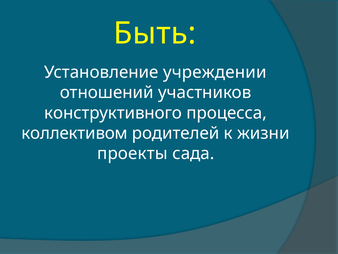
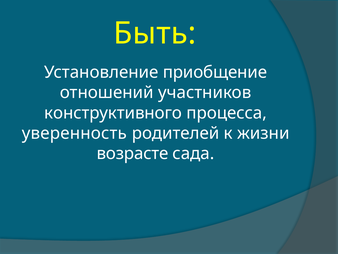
учреждении: учреждении -> приобщение (215, 72)
коллективом: коллективом -> уверенность (74, 133)
проекты: проекты -> возрасте (133, 153)
